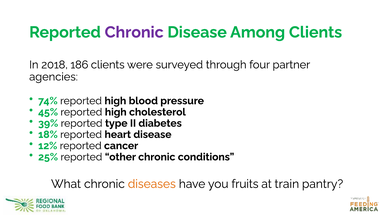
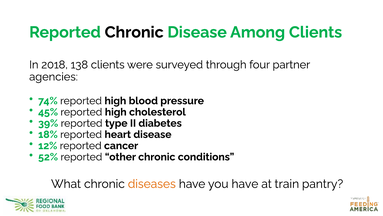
Chronic colour: purple -> black (134, 32)
186: 186 -> 138 (79, 65)
25%: 25% -> 52% (48, 157)
you fruits: fruits -> have (245, 183)
